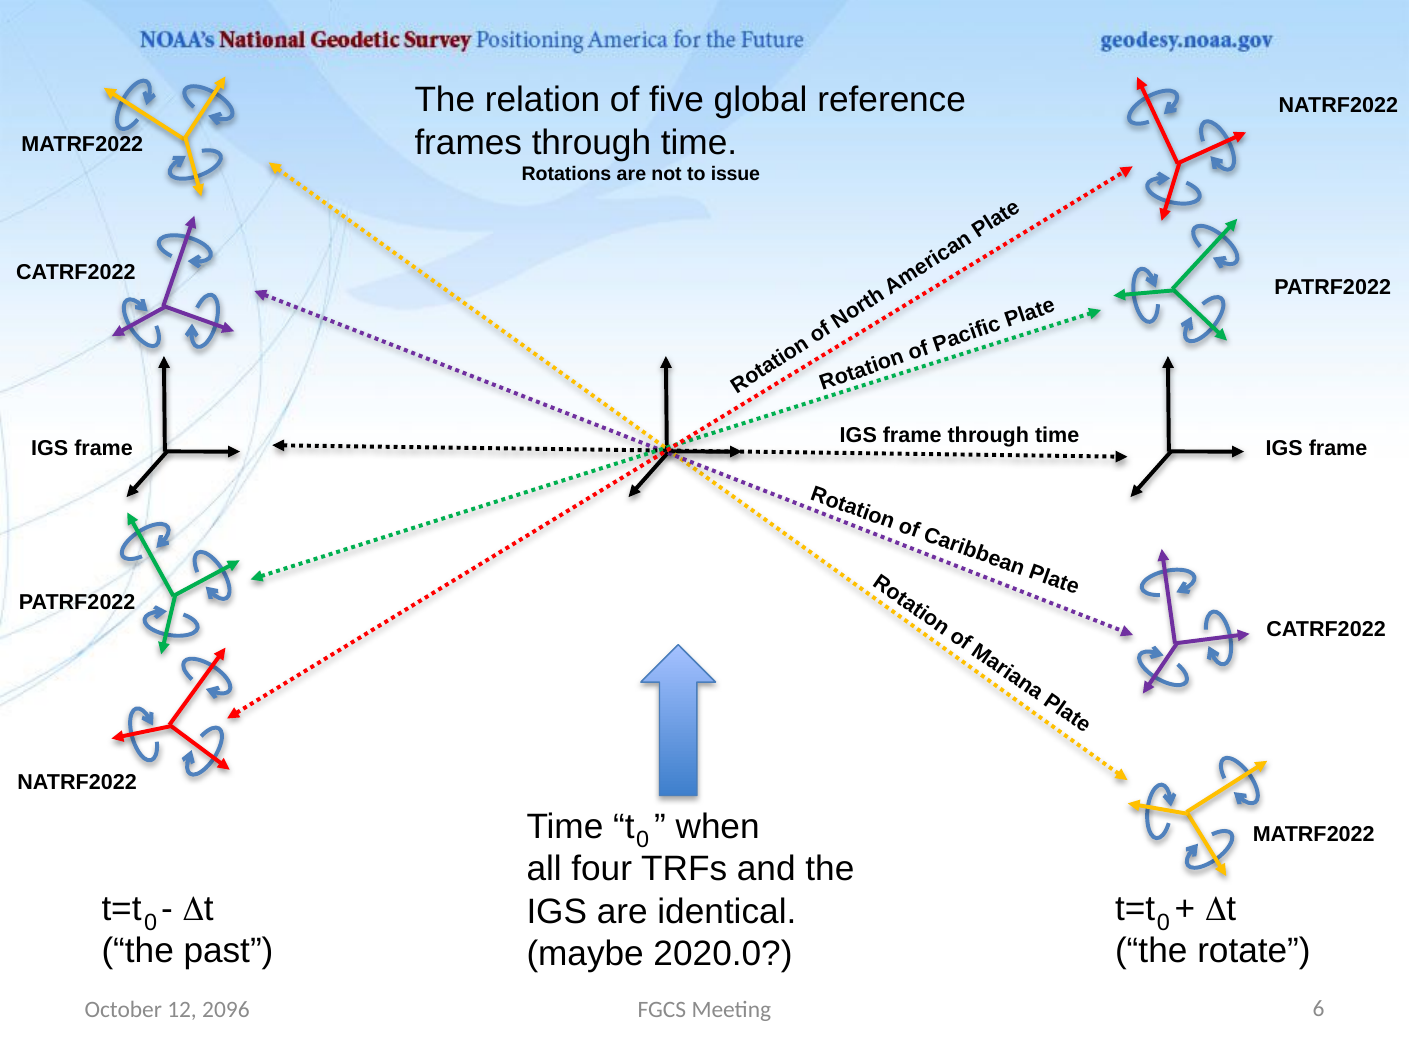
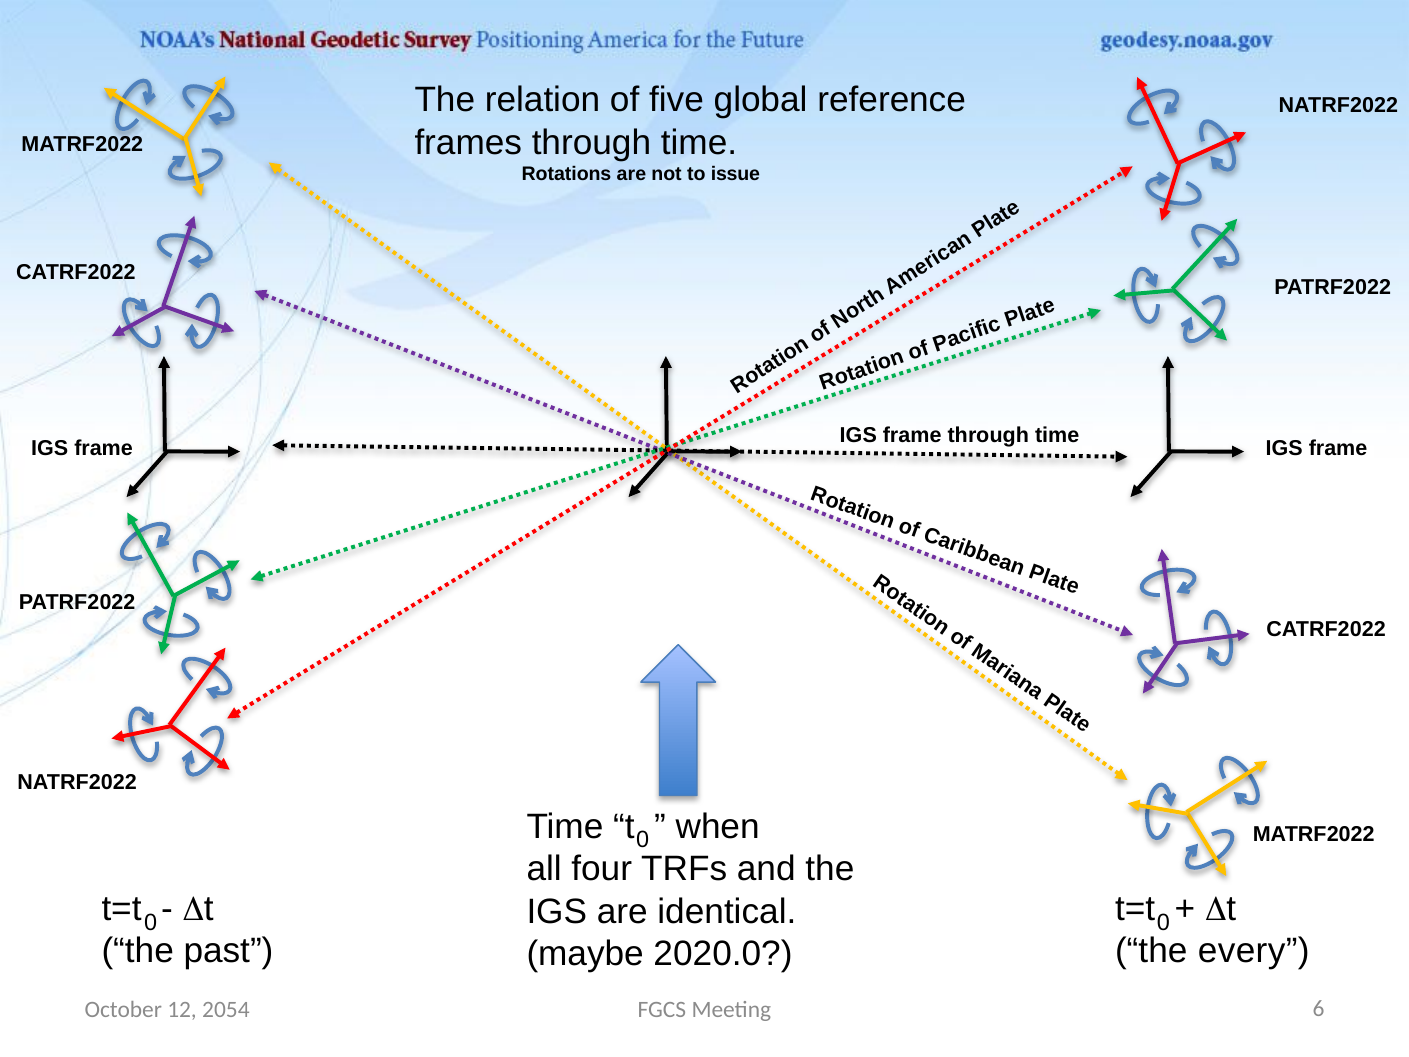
rotate: rotate -> every (1254, 951)
2096: 2096 -> 2054 (226, 1009)
